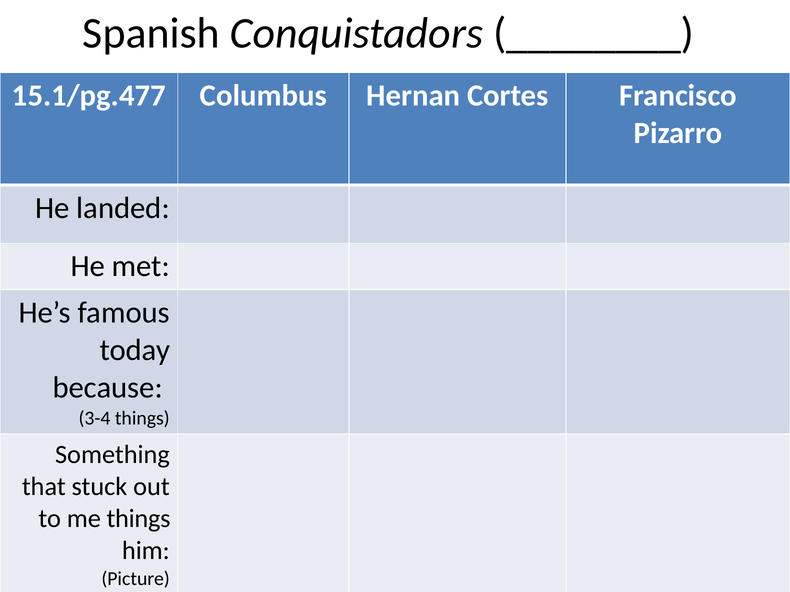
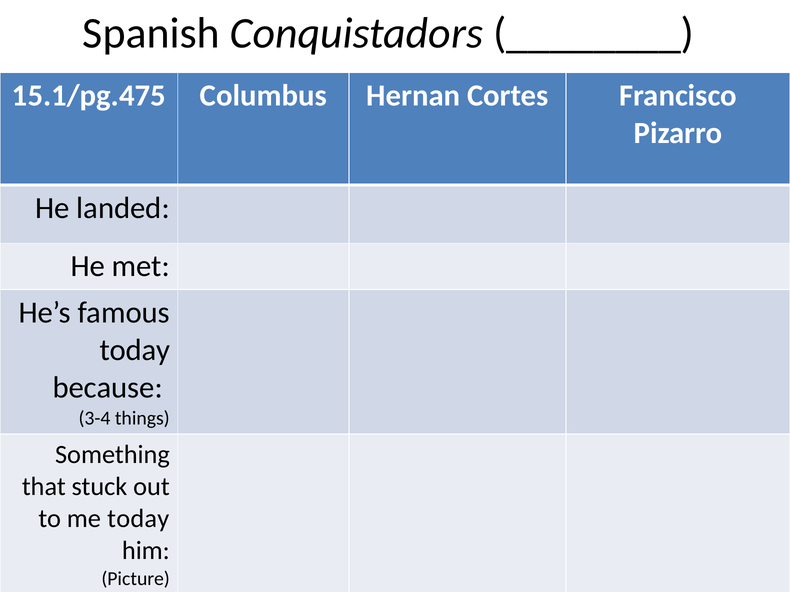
15.1/pg.477: 15.1/pg.477 -> 15.1/pg.475 (89, 95)
me things: things -> today (138, 519)
